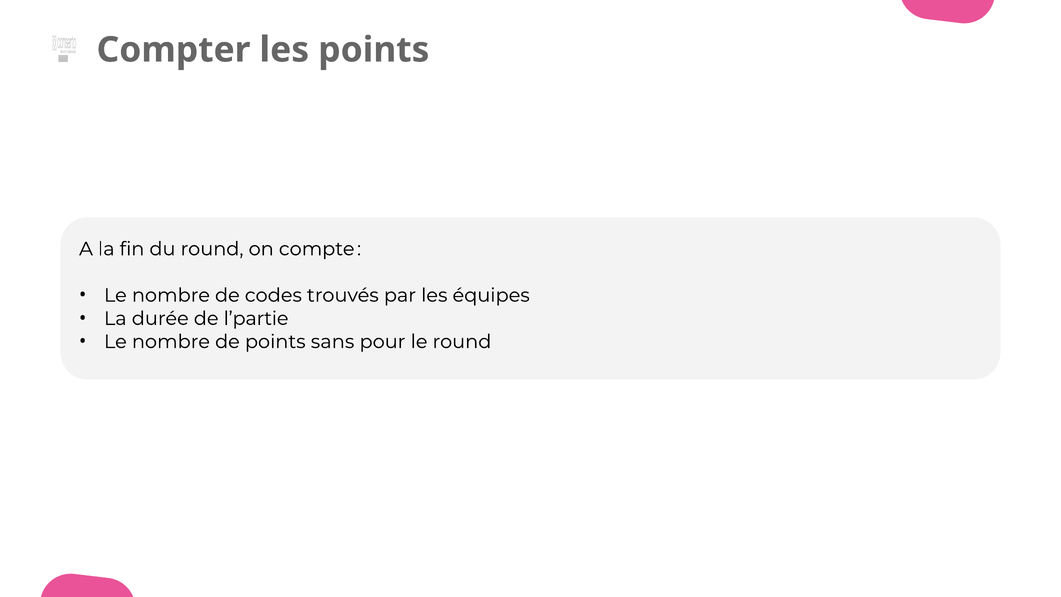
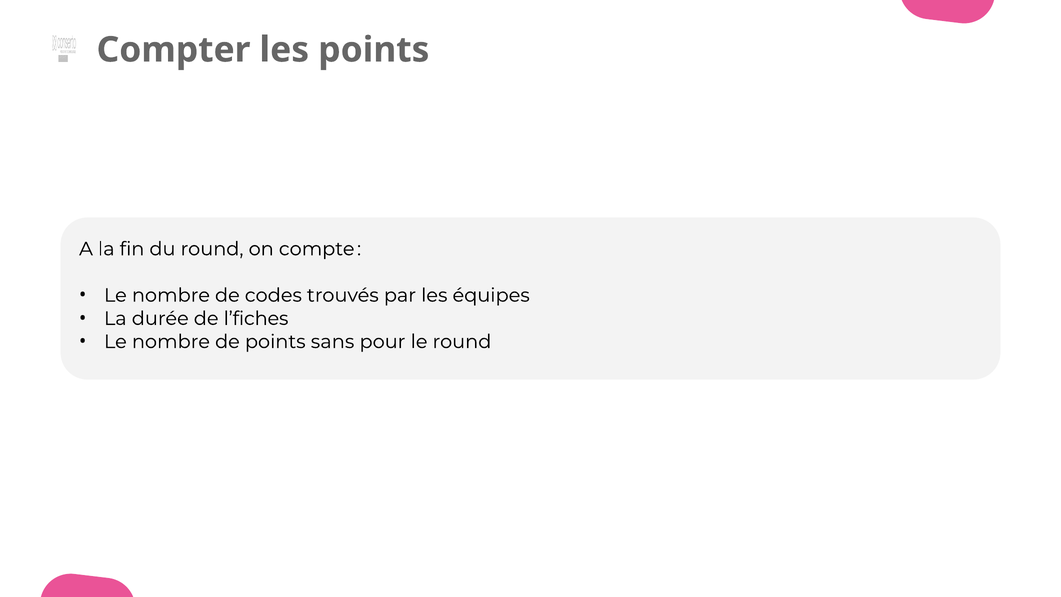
l’partie: l’partie -> l’fiches (256, 318)
